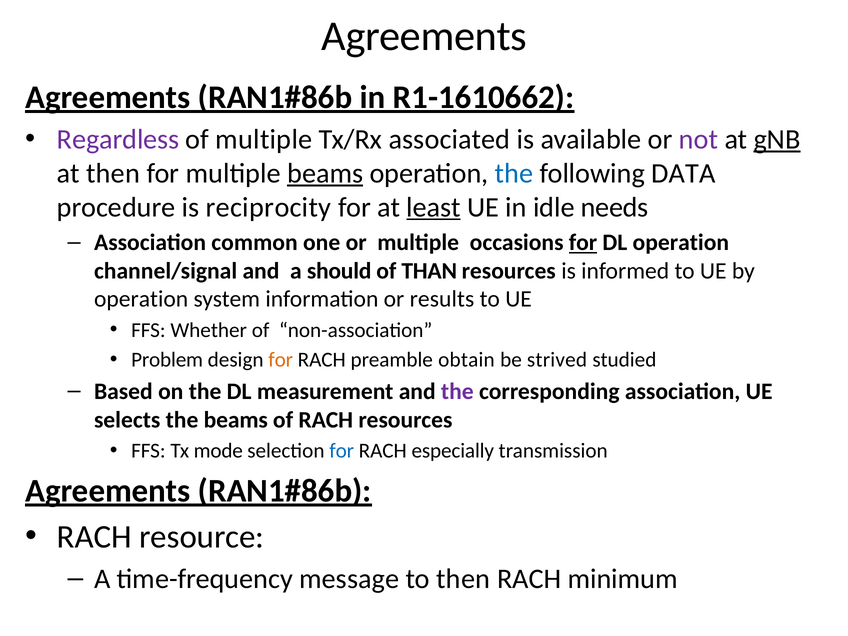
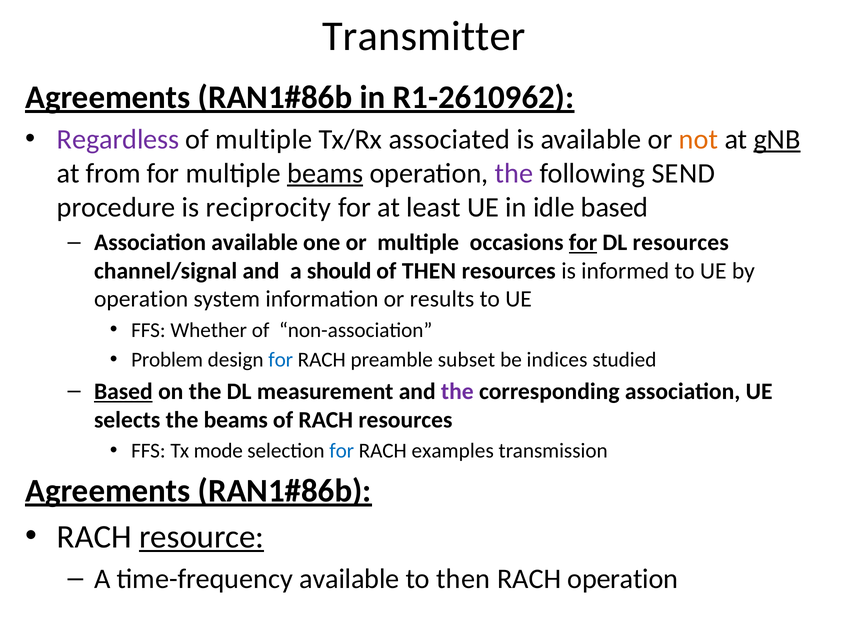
Agreements: Agreements -> Transmitter (424, 36)
R1-1610662: R1-1610662 -> R1-2610962 (484, 97)
not colour: purple -> orange (699, 139)
at then: then -> from (113, 173)
the colour: blue -> purple (514, 173)
DATA: DATA -> SEND (683, 173)
least underline: present -> none (434, 207)
idle needs: needs -> based (615, 207)
Association common: common -> available (255, 243)
DL operation: operation -> resources (681, 243)
of THAN: THAN -> THEN (429, 271)
for colour: orange -> blue (281, 360)
obtain: obtain -> subset (466, 360)
strived: strived -> indices (557, 360)
Based underline: none -> present (123, 392)
especially: especially -> examples (453, 451)
resource underline: none -> present (202, 537)
time-frequency message: message -> available (349, 579)
RACH minimum: minimum -> operation (623, 579)
